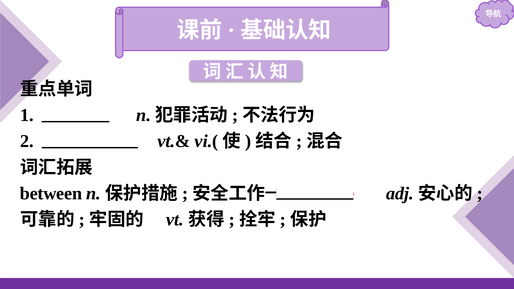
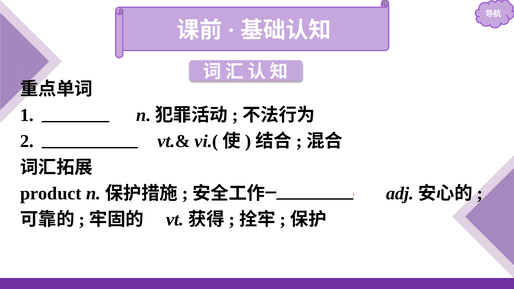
between: between -> product (51, 194)
